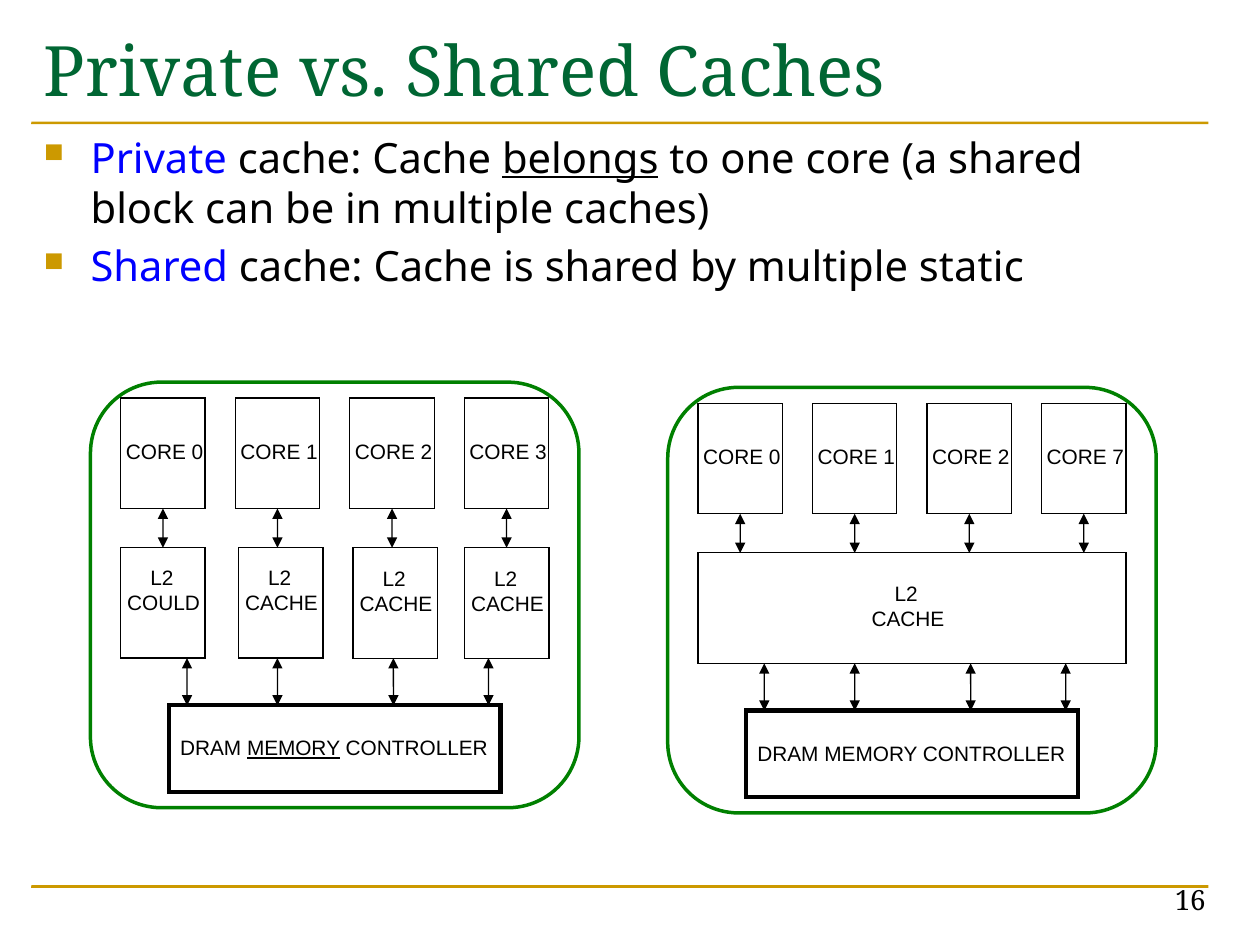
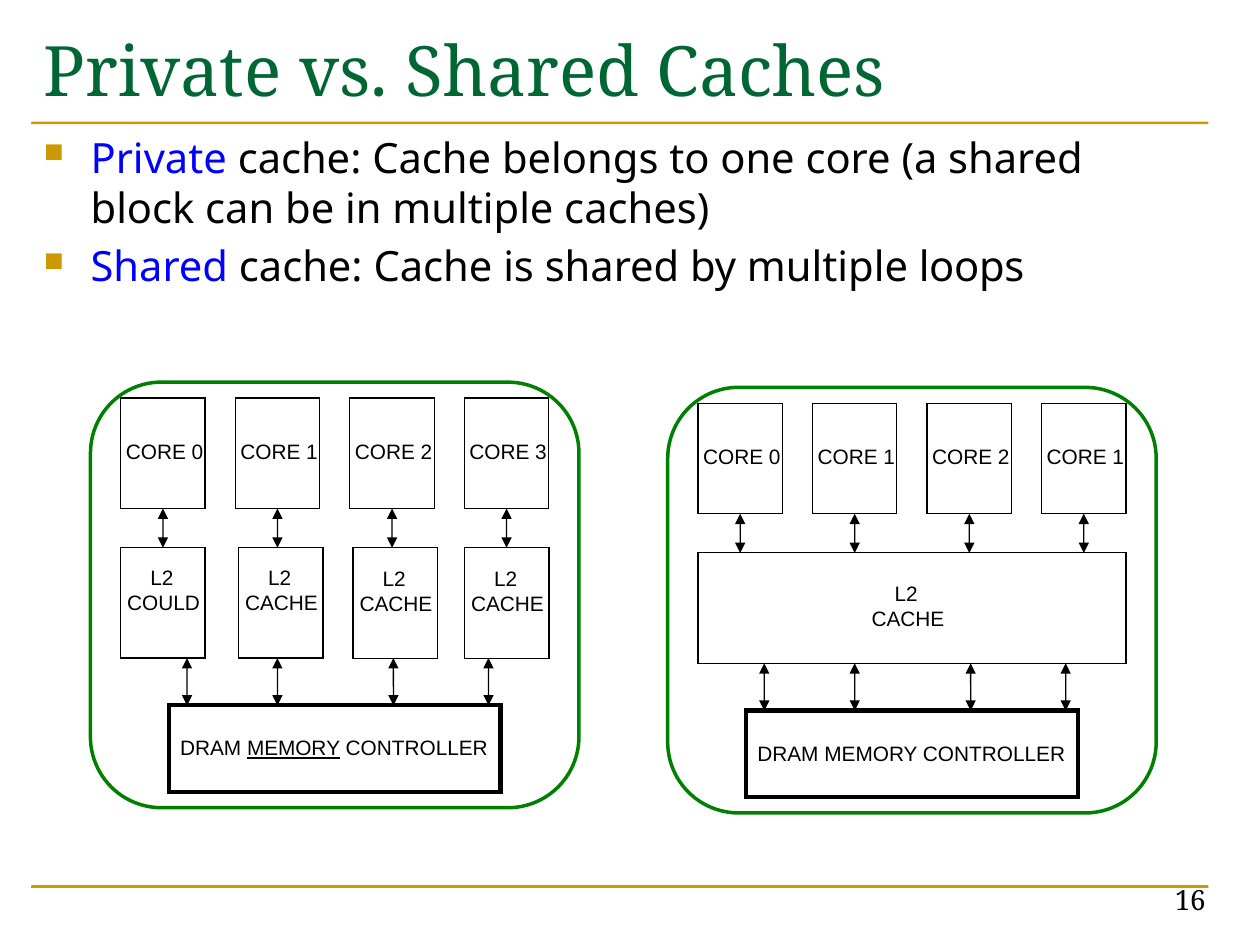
belongs underline: present -> none (580, 159)
static: static -> loops (972, 267)
2 CORE 7: 7 -> 1 (1118, 458)
